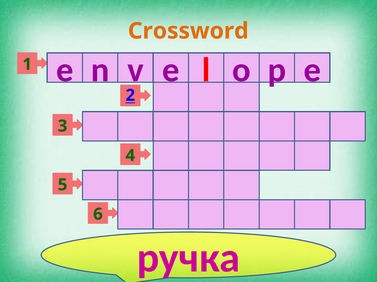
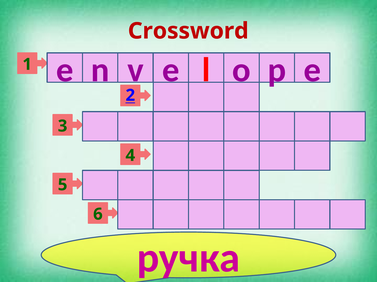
Crossword colour: orange -> red (188, 31)
